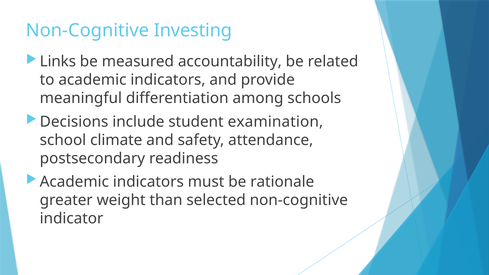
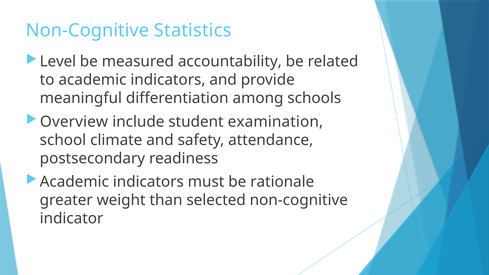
Investing: Investing -> Statistics (193, 31)
Links: Links -> Level (58, 62)
Decisions: Decisions -> Overview (74, 122)
